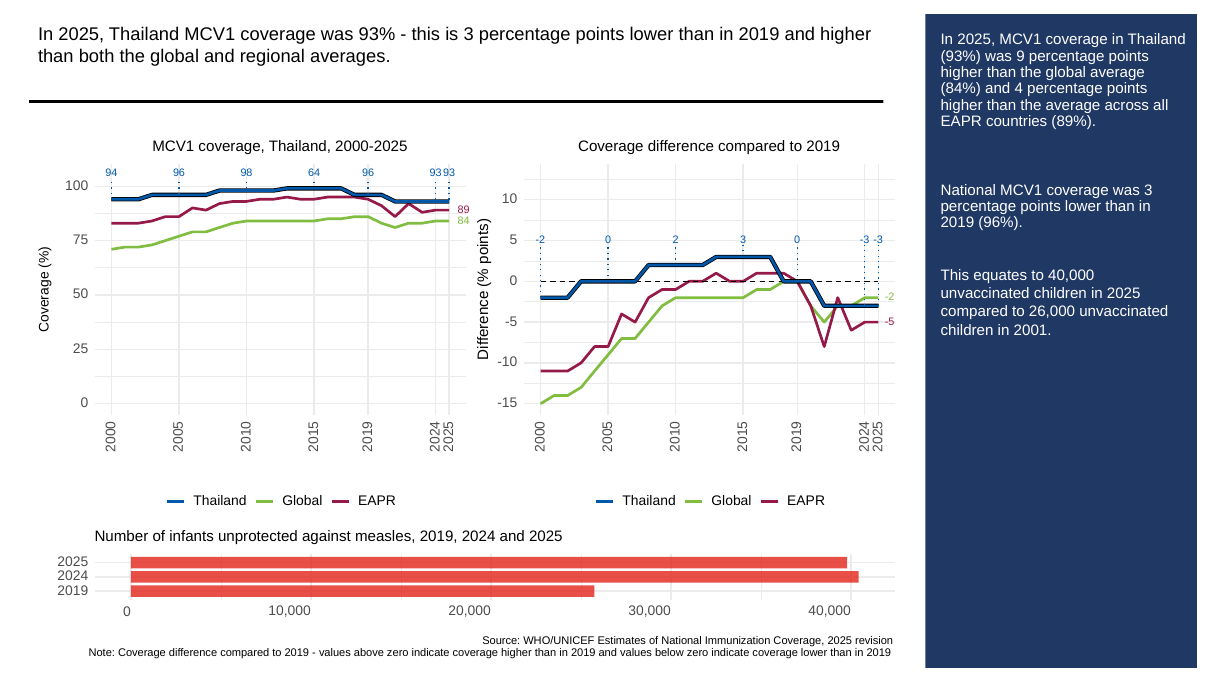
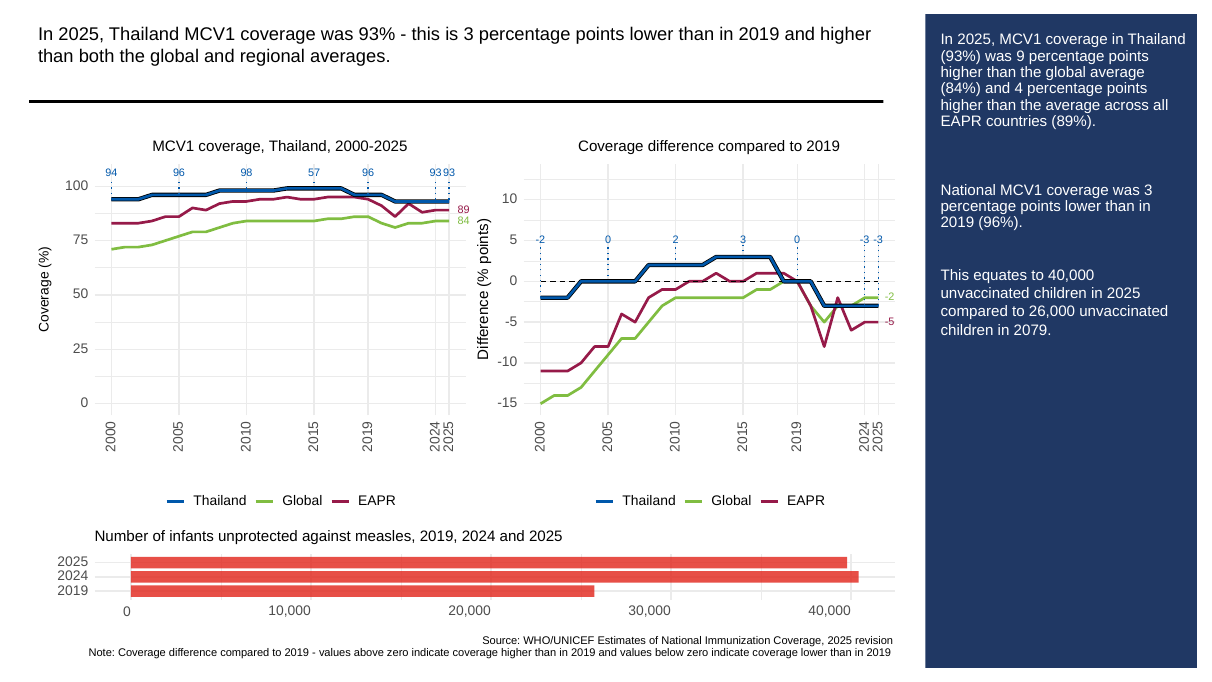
64: 64 -> 57 (314, 173)
2001: 2001 -> 2079 (1033, 330)
